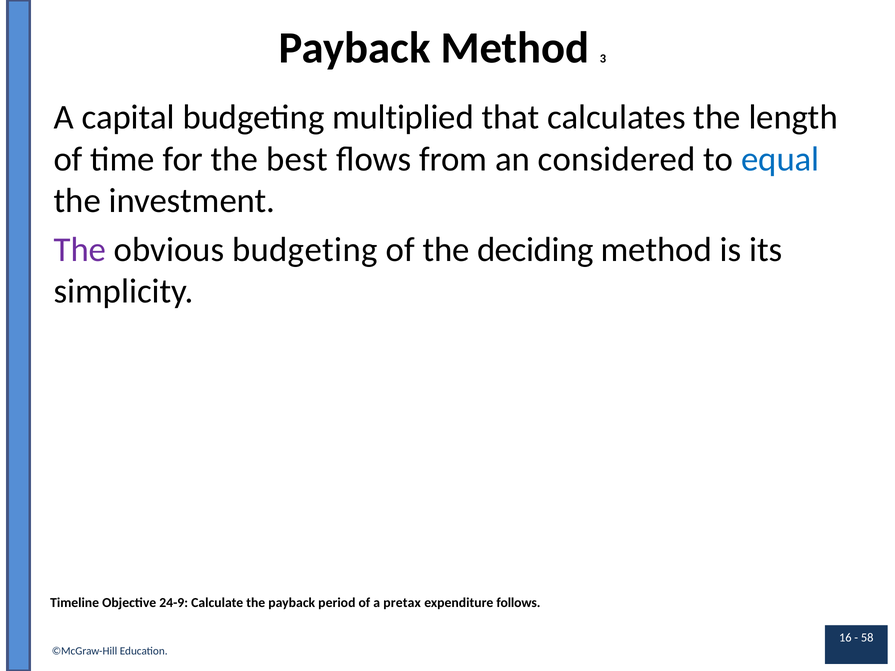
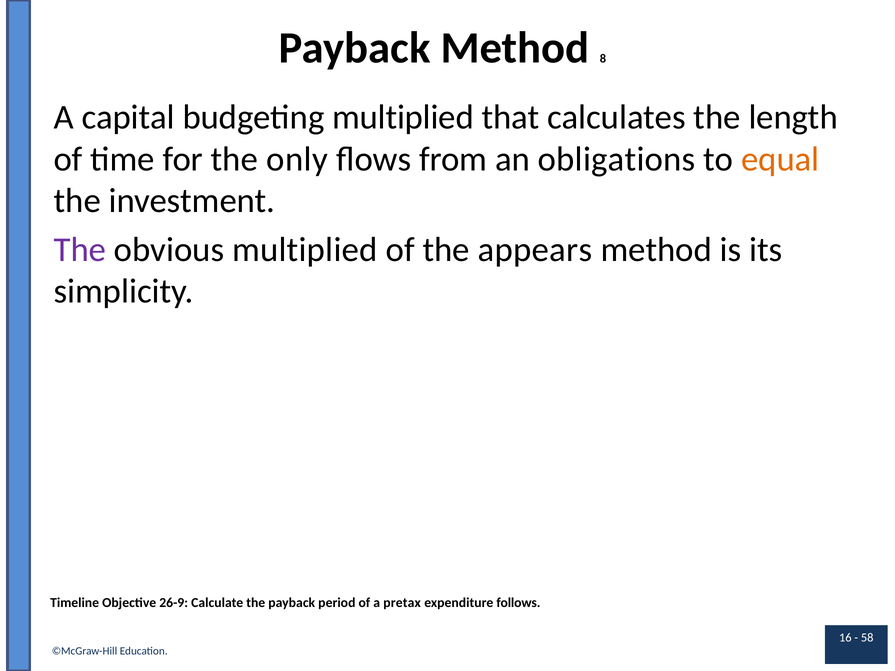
3: 3 -> 8 (603, 59)
best: best -> only (297, 159)
considered: considered -> obligations (617, 159)
equal colour: blue -> orange (780, 159)
obvious budgeting: budgeting -> multiplied (305, 250)
deciding: deciding -> appears (535, 250)
24-9: 24-9 -> 26-9 (174, 603)
